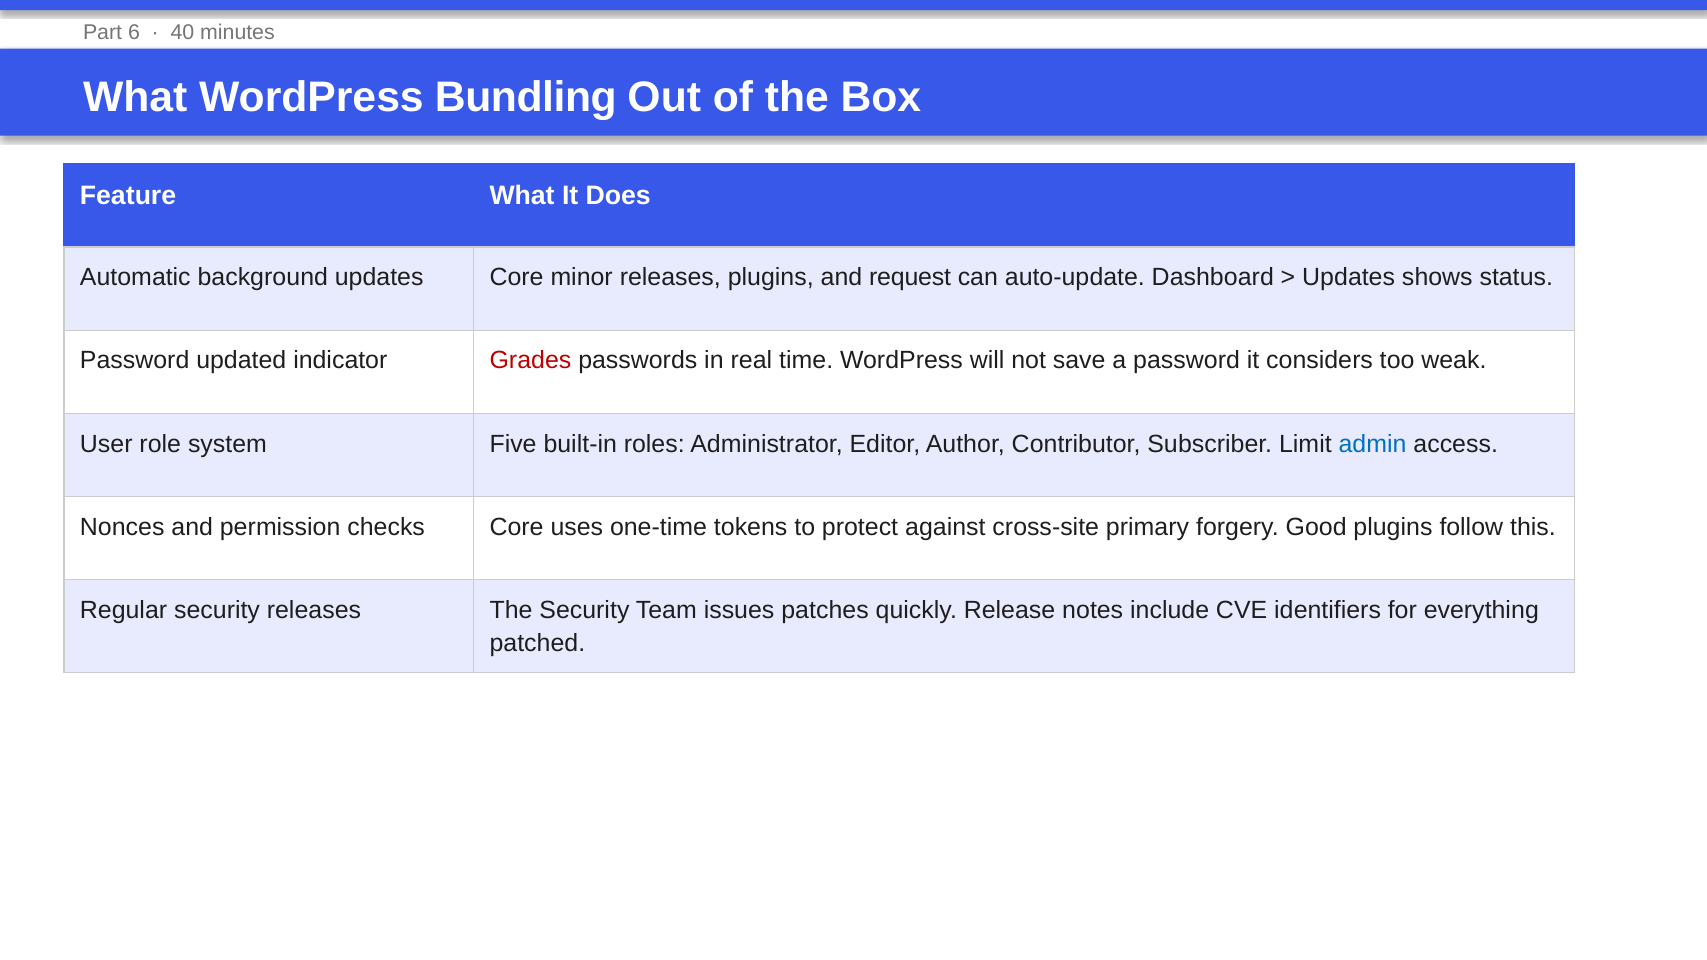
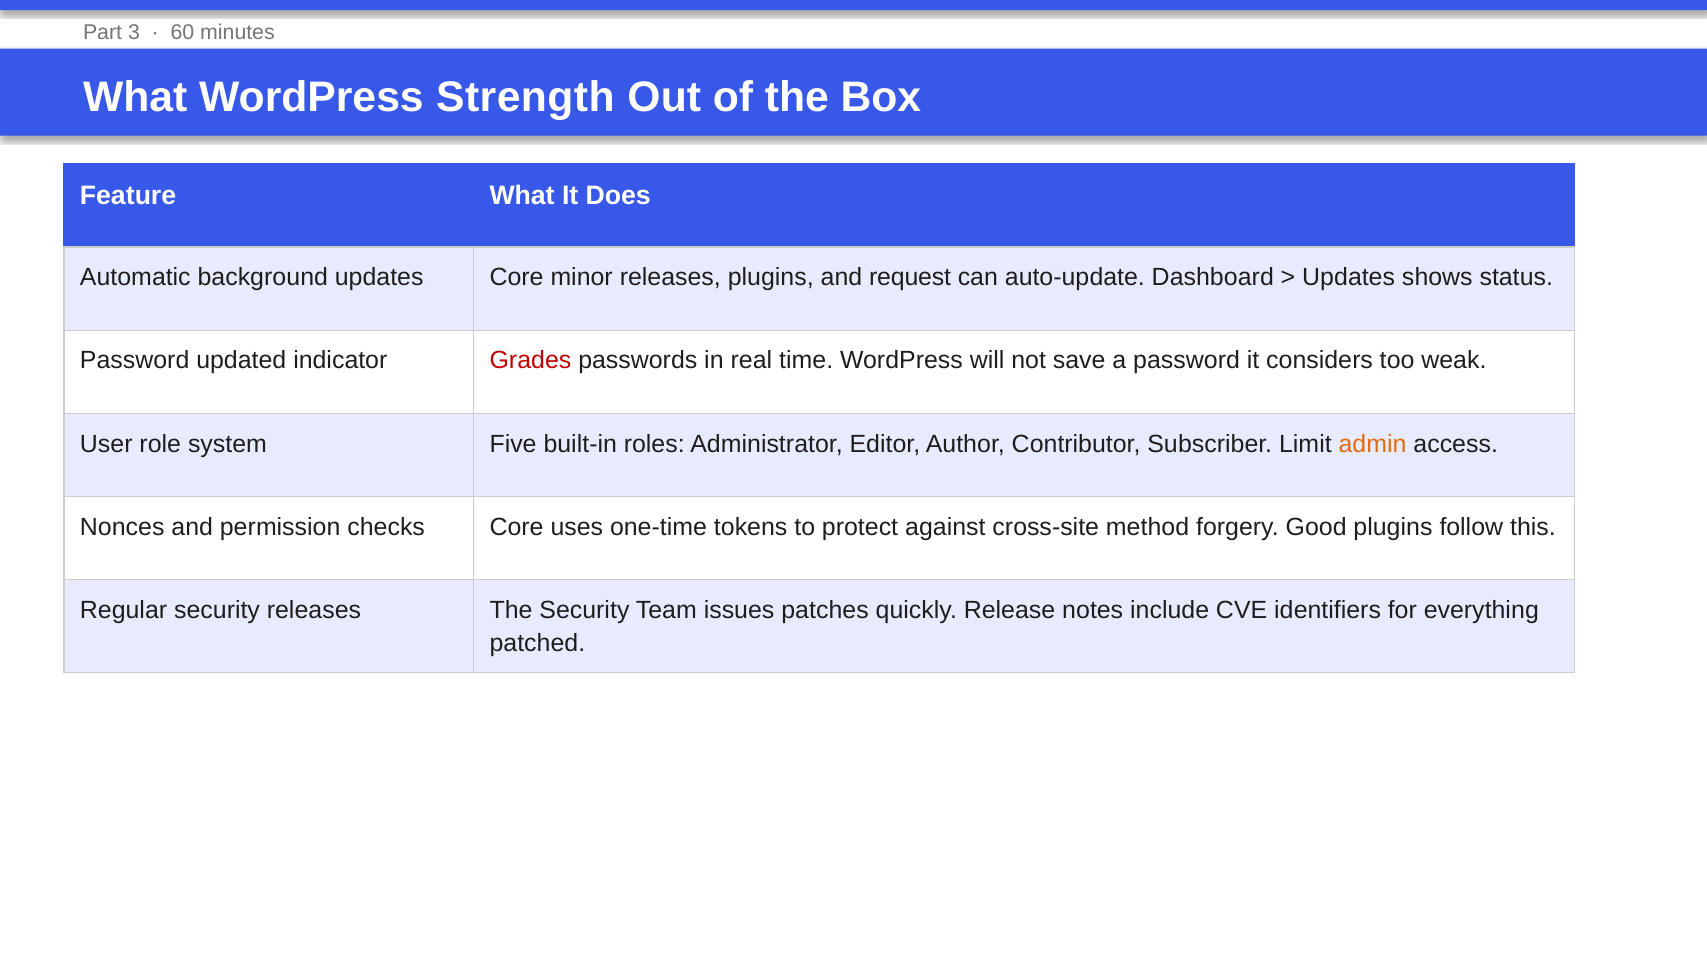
6: 6 -> 3 (134, 32)
40: 40 -> 60 (182, 32)
Bundling: Bundling -> Strength (525, 98)
admin colour: blue -> orange (1373, 444)
primary: primary -> method (1148, 527)
